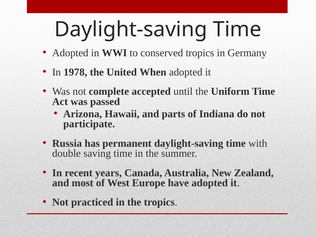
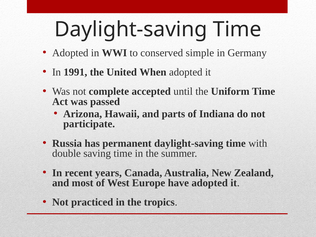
conserved tropics: tropics -> simple (200, 53)
1978: 1978 -> 1991 (75, 72)
